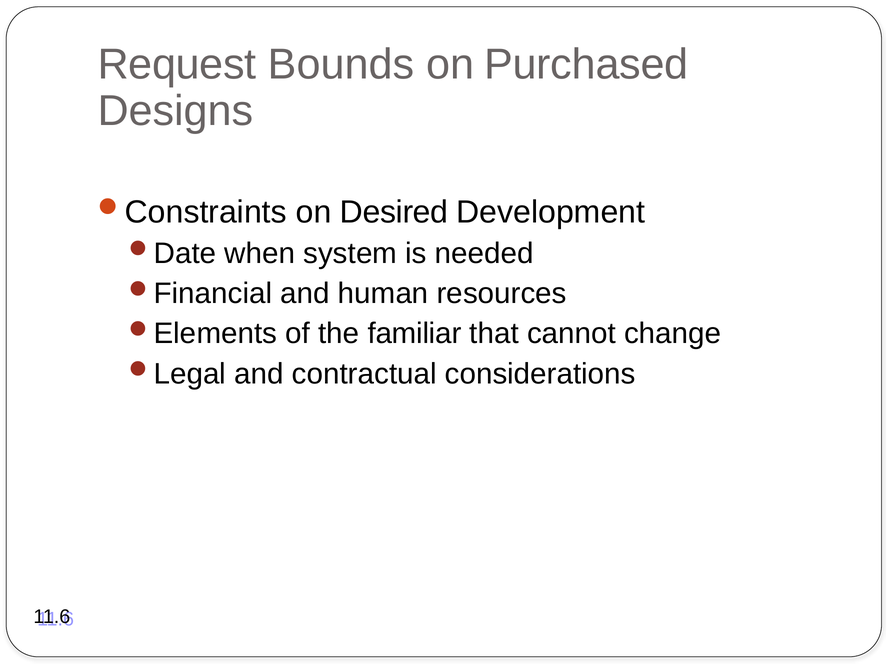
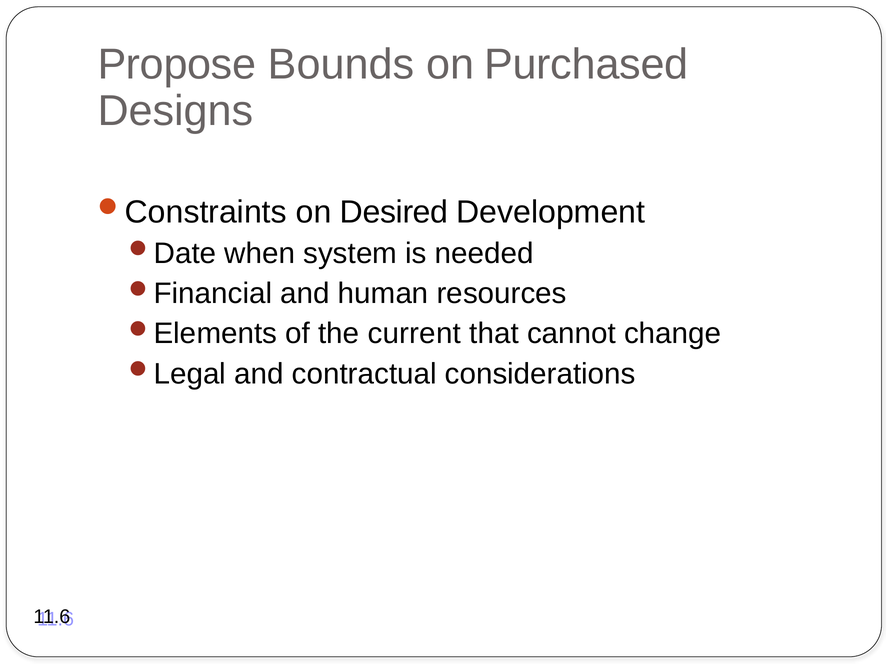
Request: Request -> Propose (177, 64)
familiar: familiar -> current (414, 334)
